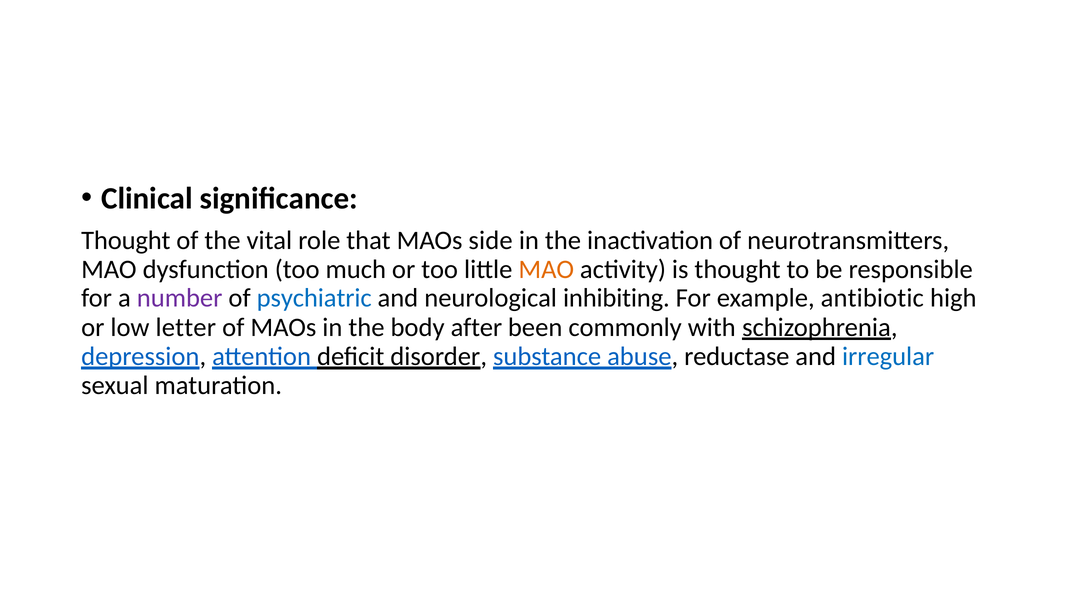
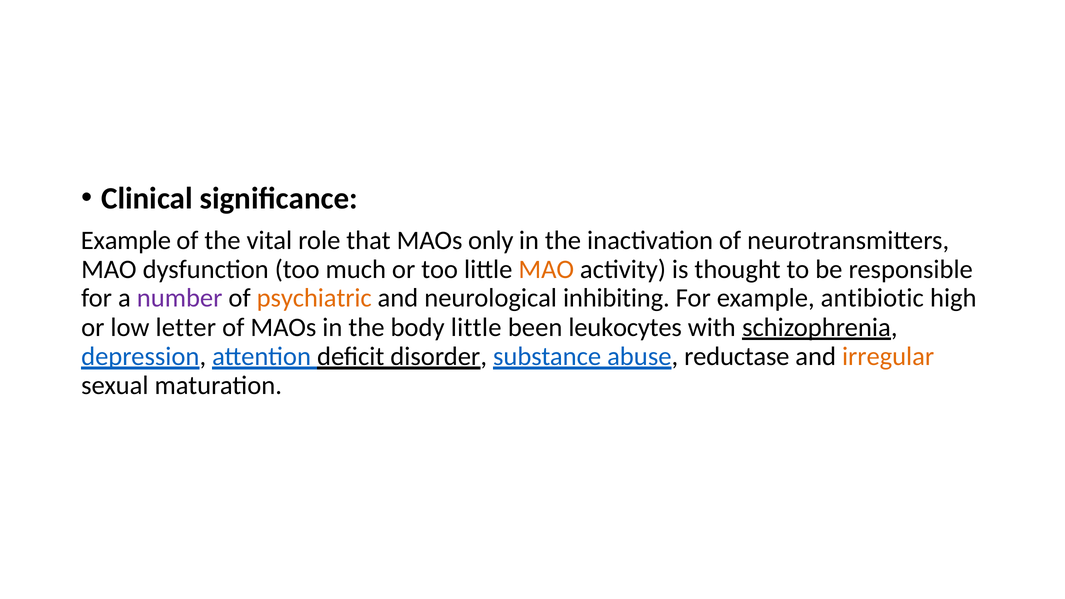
Thought: Thought -> Example (126, 241)
side: side -> only (491, 241)
psychiatric colour: blue -> orange (314, 298)
body after: after -> little (476, 327)
commonly: commonly -> leukocytes (625, 327)
irregular colour: blue -> orange (888, 357)
